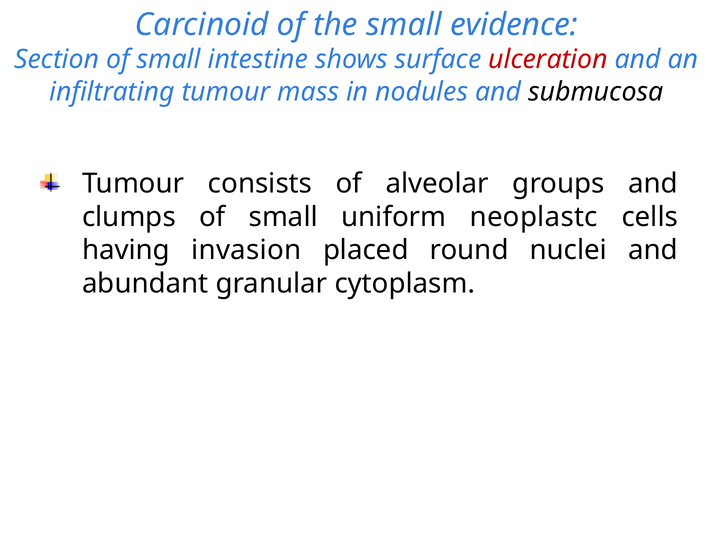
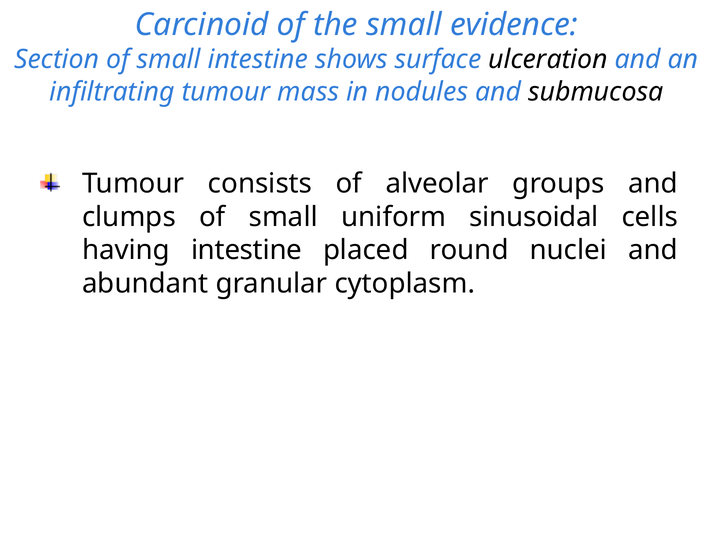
ulceration colour: red -> black (548, 60)
neoplastc: neoplastc -> sinusoidal (534, 217)
having invasion: invasion -> intestine (247, 250)
